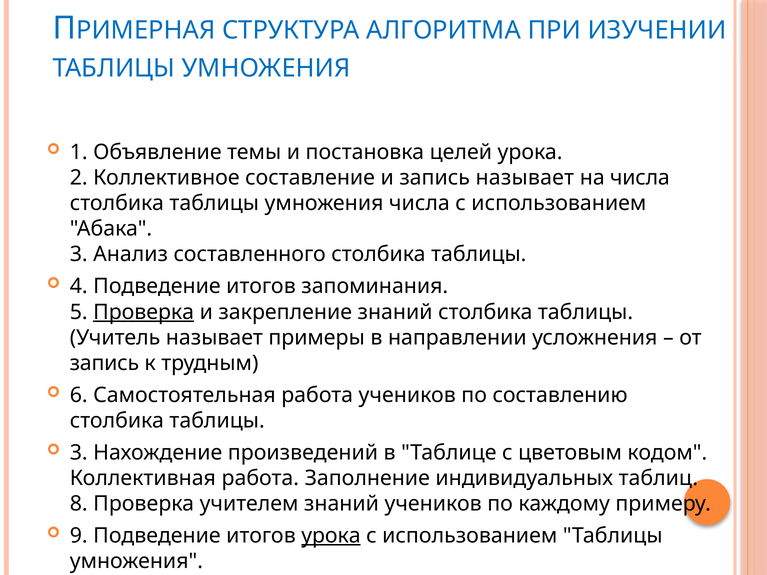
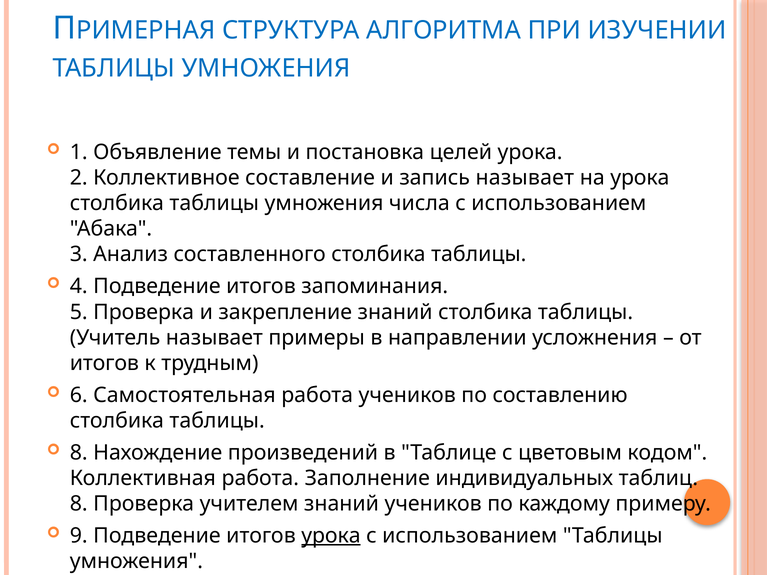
на числа: числа -> урока (640, 178)
Проверка underline: present -> none (144, 312)
запись: запись -> итогов (104, 363)
3: 3 -> 8 (79, 453)
